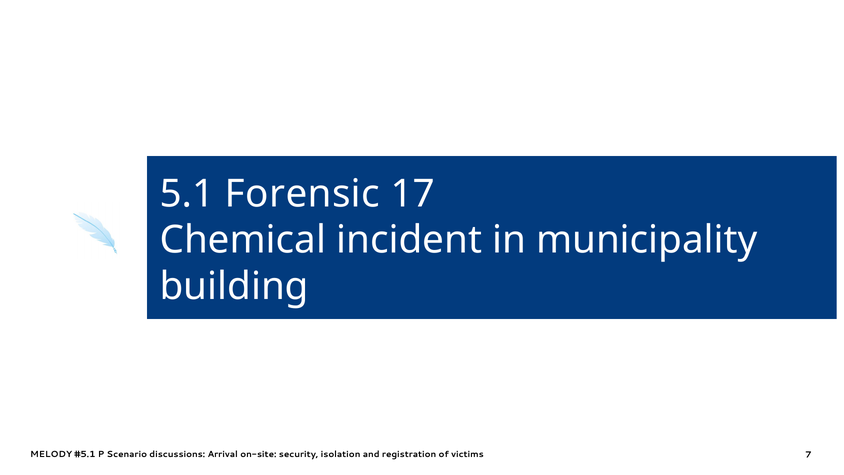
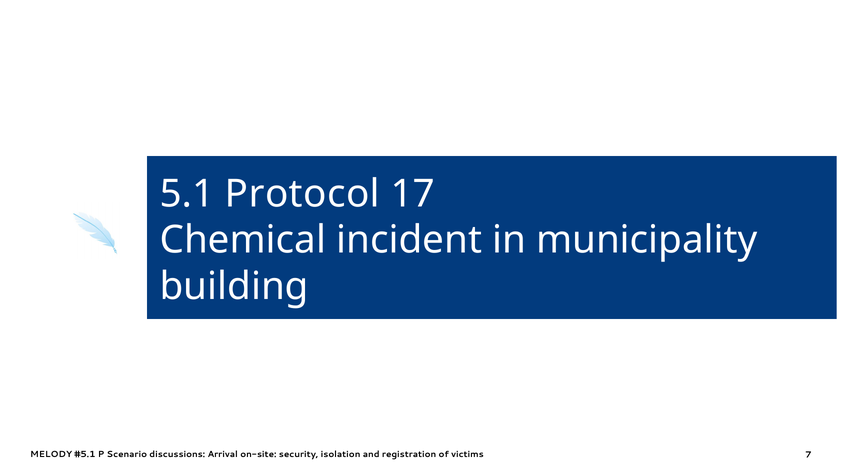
Forensic: Forensic -> Protocol (302, 194)
